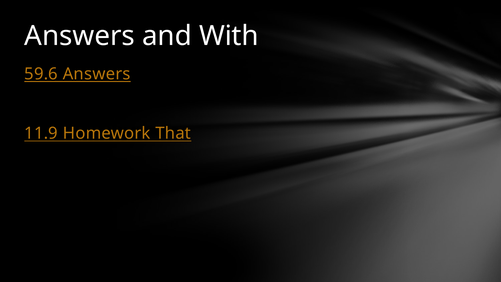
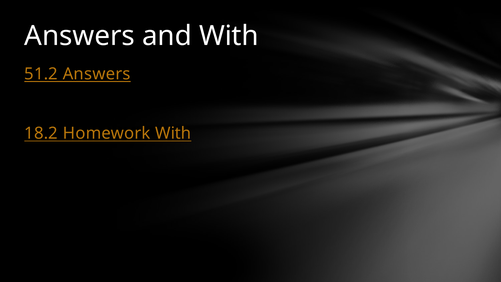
59.6: 59.6 -> 51.2 (41, 74)
11.9: 11.9 -> 18.2 (41, 133)
Homework That: That -> With (173, 133)
